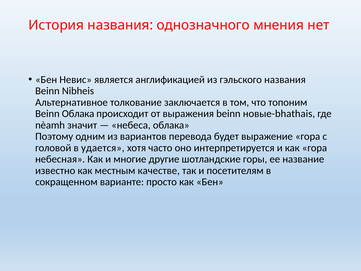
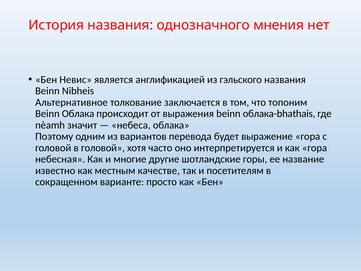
новые-bhathais: новые-bhathais -> облака-bhathais (279, 114)
в удается: удается -> головой (103, 148)
